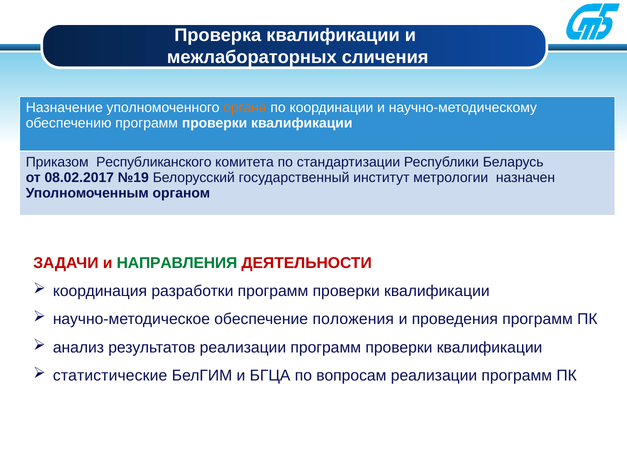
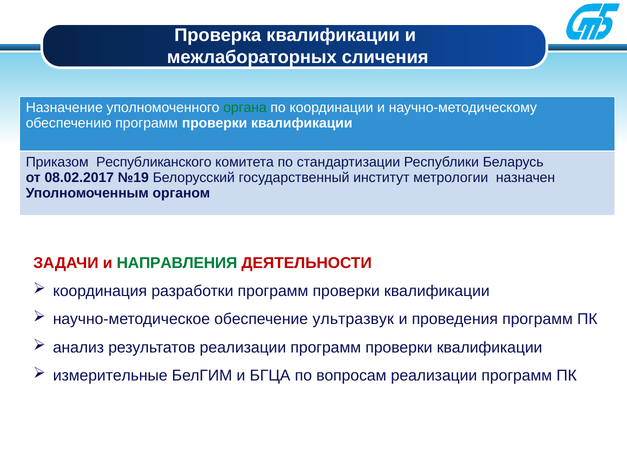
органа colour: orange -> green (245, 108)
положения: положения -> ультразвук (353, 319)
статистические: статистические -> измерительные (110, 376)
